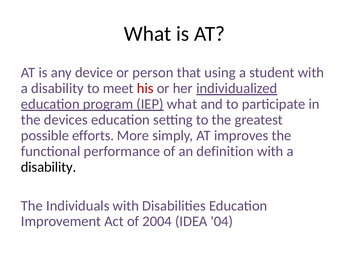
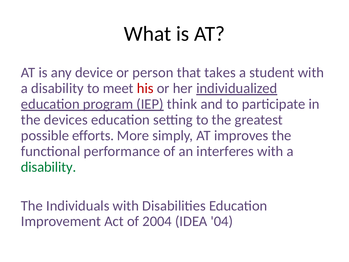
using: using -> takes (220, 73)
IEP what: what -> think (182, 104)
definition: definition -> interferes (225, 151)
disability colour: black -> green (49, 167)
